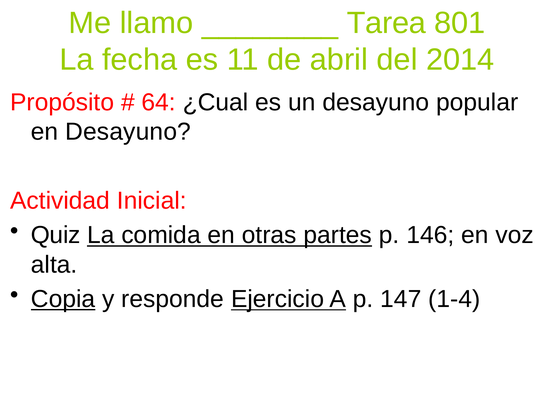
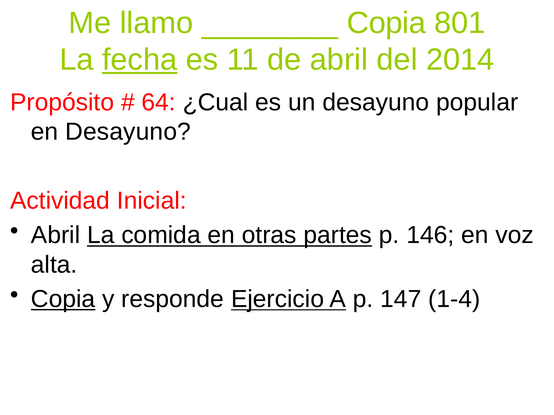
Tarea: Tarea -> Copia (386, 23)
fecha underline: none -> present (140, 60)
Quiz: Quiz -> Abril (56, 235)
